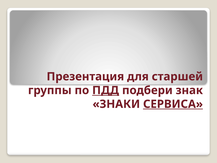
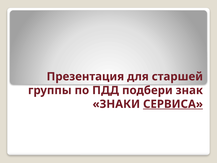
ПДД underline: present -> none (106, 90)
